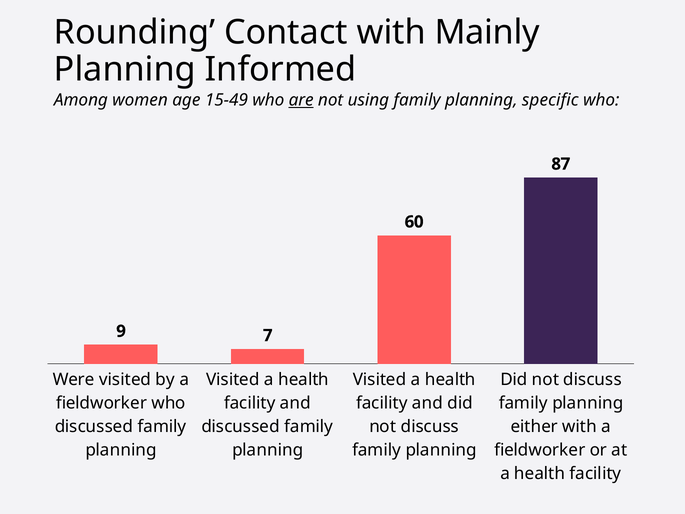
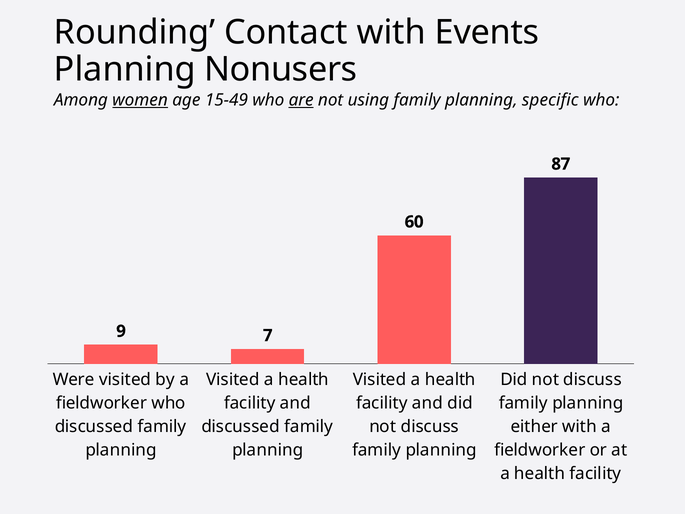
Mainly: Mainly -> Events (487, 32)
Informed: Informed -> Nonusers (281, 69)
women underline: none -> present (140, 100)
